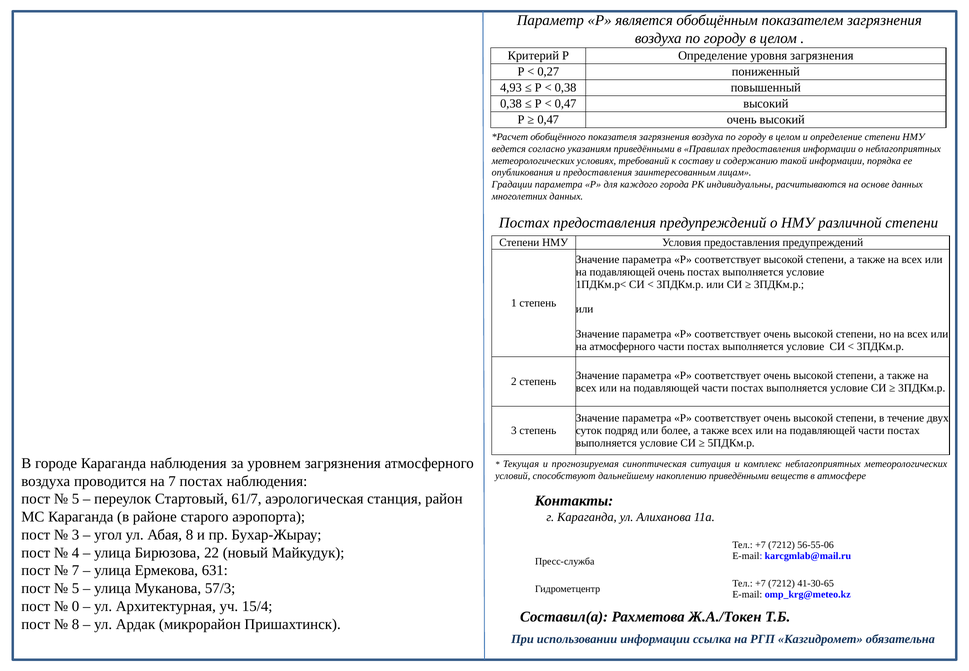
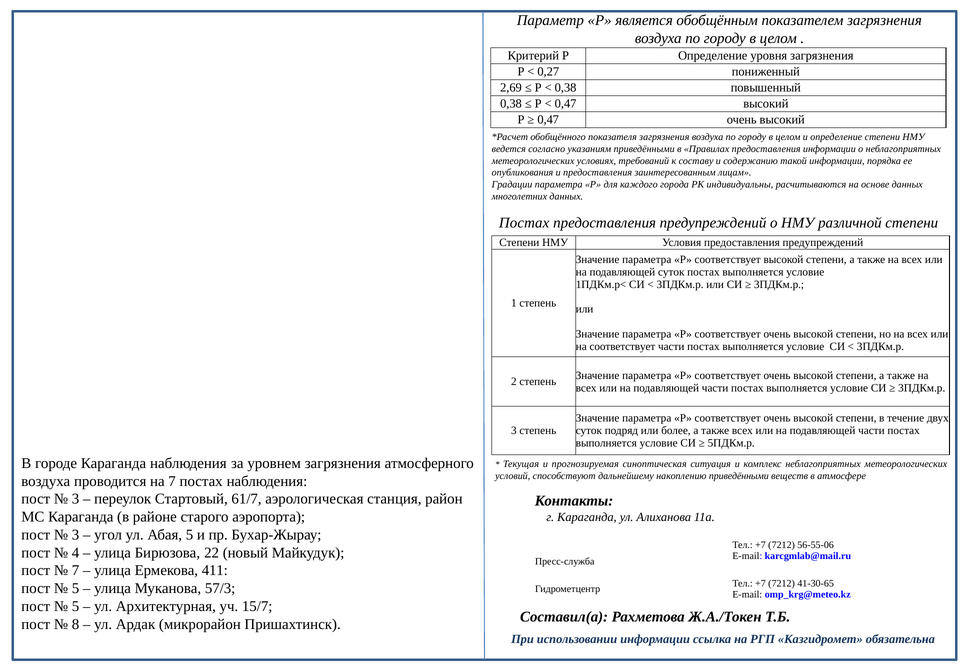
4,93: 4,93 -> 2,69 (511, 88)
подавляющей очень: очень -> суток (671, 272)
на атмосферного: атмосферного -> соответствует (622, 346)
5: 5 -> 3 (76, 499)
Абая 8: 8 -> 5 (190, 535)
631: 631 -> 411 (215, 570)
0: 0 -> 5 (76, 606)
15/4: 15/4 -> 15/7 (257, 606)
